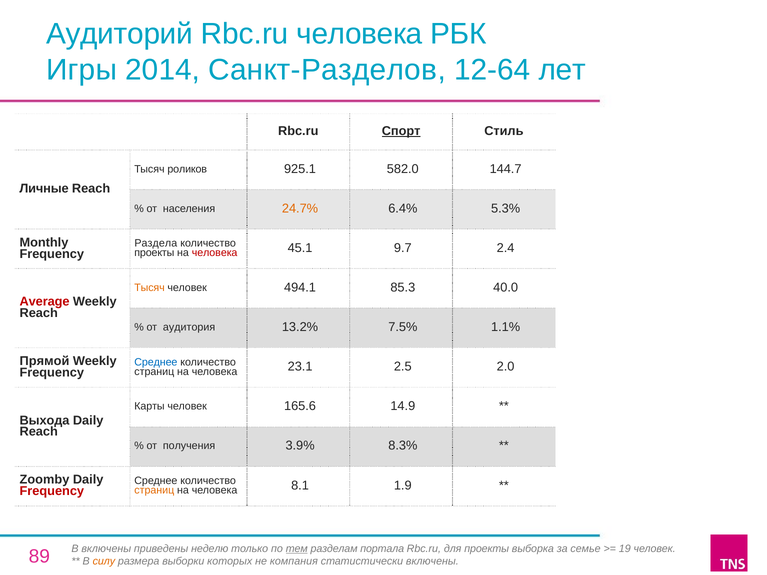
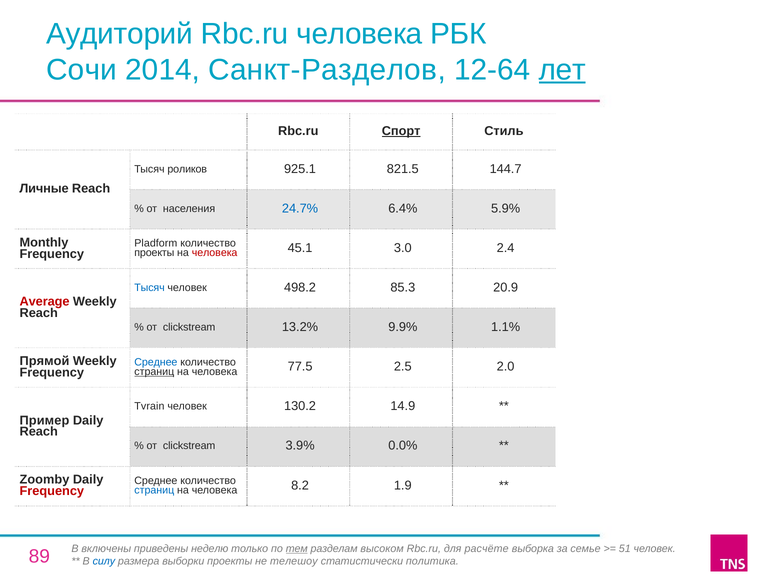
Игры: Игры -> Сочи (81, 70)
лет underline: none -> present (562, 70)
582.0: 582.0 -> 821.5 (403, 169)
24.7% colour: orange -> blue (300, 209)
5.3%: 5.3% -> 5.9% (506, 209)
Раздела: Раздела -> Pladform (156, 244)
9.7: 9.7 -> 3.0 (403, 248)
Тысяч colour: orange -> blue (150, 288)
494.1: 494.1 -> 498.2 (300, 288)
40.0: 40.0 -> 20.9 (506, 288)
аудитория: аудитория -> clickstream (189, 327)
7.5%: 7.5% -> 9.9% (403, 327)
страниц underline: none -> present (154, 372)
23.1: 23.1 -> 77.5 (300, 367)
Карты: Карты -> Tvrain (149, 407)
165.6: 165.6 -> 130.2 (300, 406)
Выхода: Выхода -> Пример (44, 420)
получения: получения -> clickstream (189, 446)
8.3%: 8.3% -> 0.0% (403, 446)
страниц colour: orange -> blue (154, 490)
8.1: 8.1 -> 8.2 (300, 486)
портала: портала -> высоком (382, 549)
для проекты: проекты -> расчёте (487, 549)
19: 19 -> 51 (625, 549)
силу colour: orange -> blue (104, 562)
выборки которых: которых -> проекты (230, 562)
компания: компания -> телешоу (294, 562)
статистически включены: включены -> политика (432, 562)
